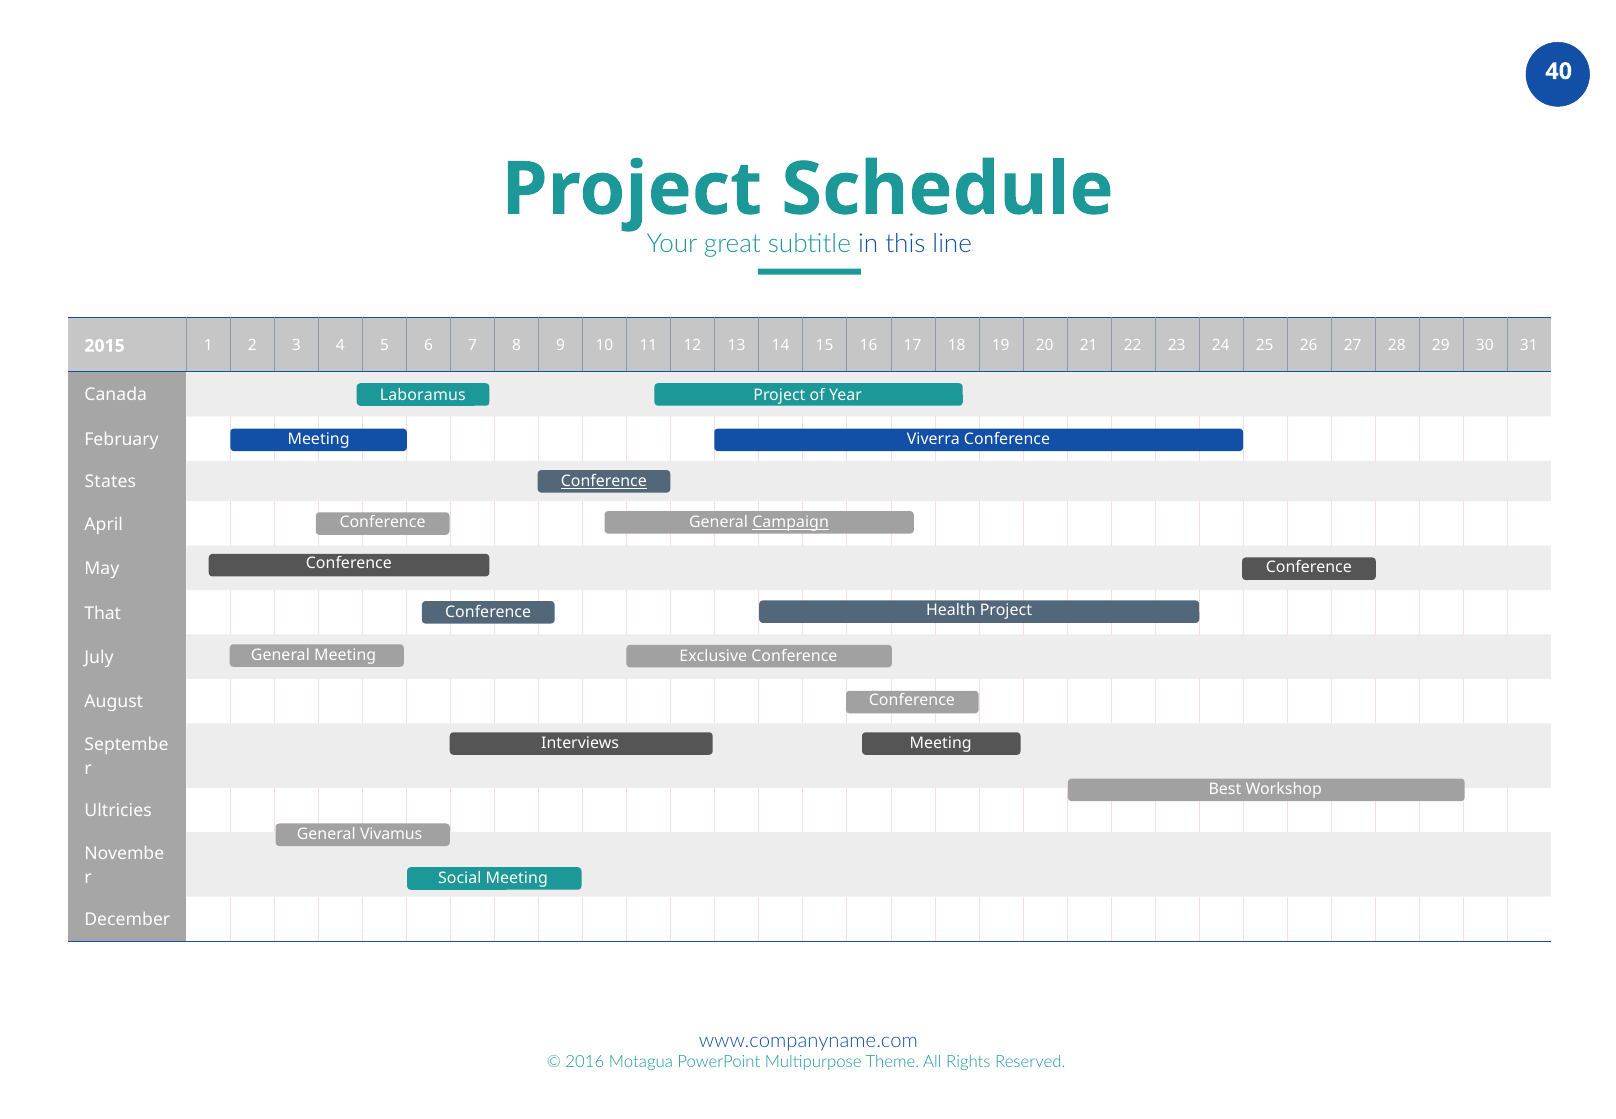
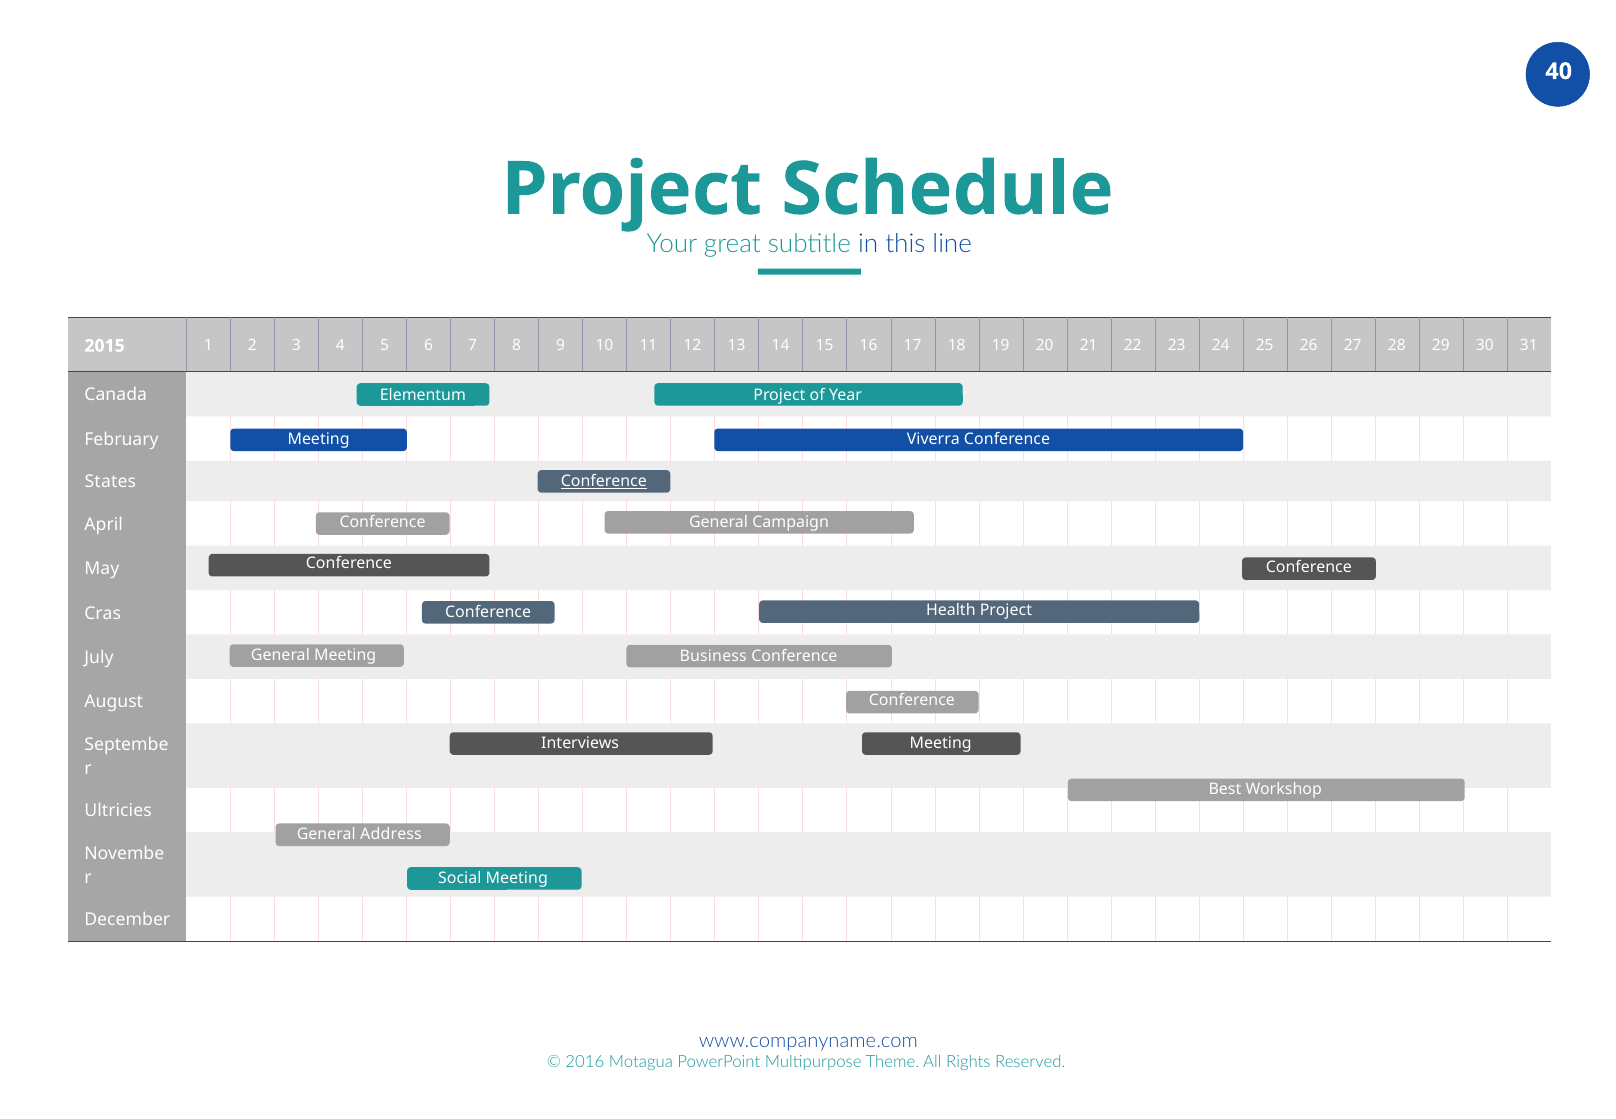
Laboramus: Laboramus -> Elementum (423, 395)
Campaign underline: present -> none (791, 523)
That: That -> Cras (103, 613)
Exclusive: Exclusive -> Business (713, 656)
Vivamus: Vivamus -> Address (391, 834)
